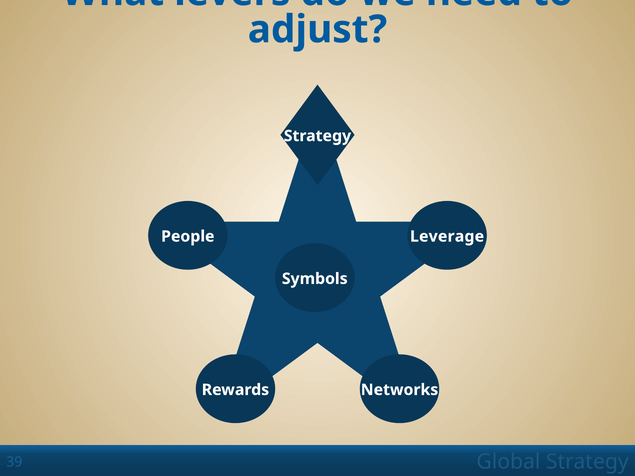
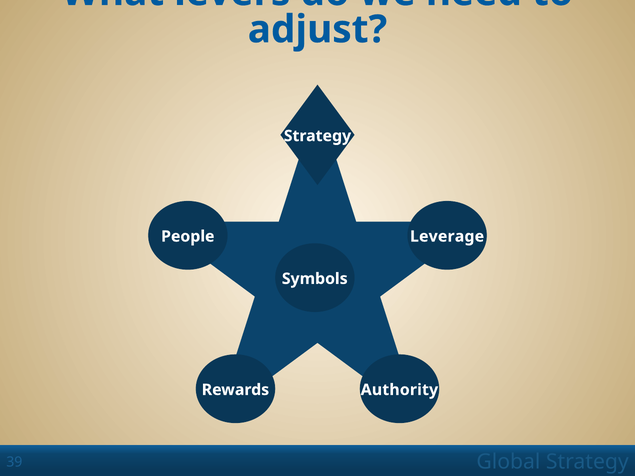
Networks: Networks -> Authority (399, 390)
